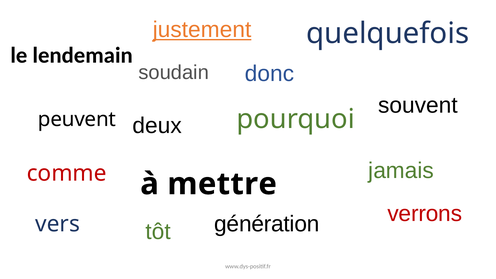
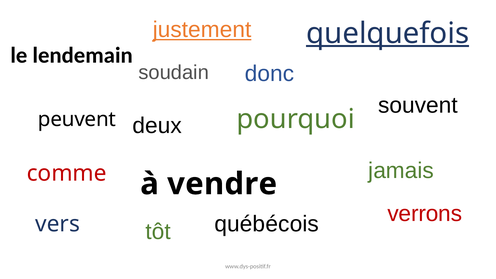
quelquefois underline: none -> present (388, 33)
mettre: mettre -> vendre (222, 184)
génération: génération -> québécois (267, 224)
